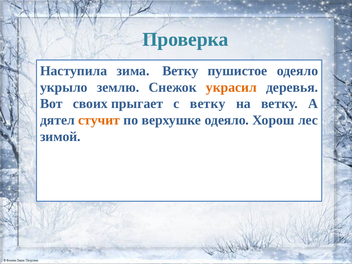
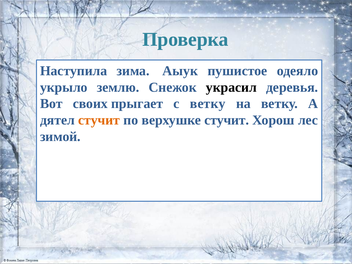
зима Ветку: Ветку -> Аыук (180, 71)
украсил colour: orange -> black (231, 87)
верхушке одеяло: одеяло -> стучит (227, 120)
